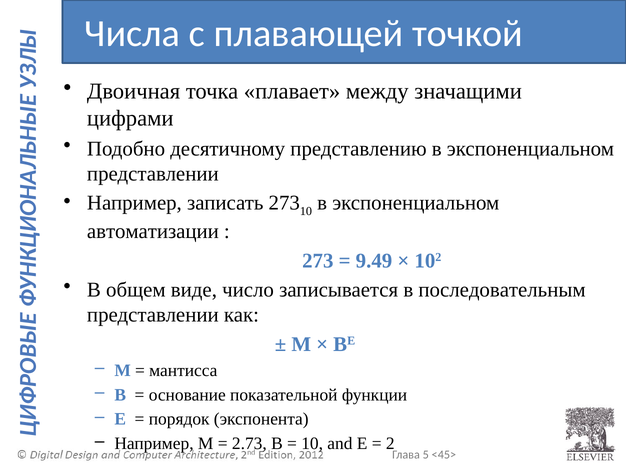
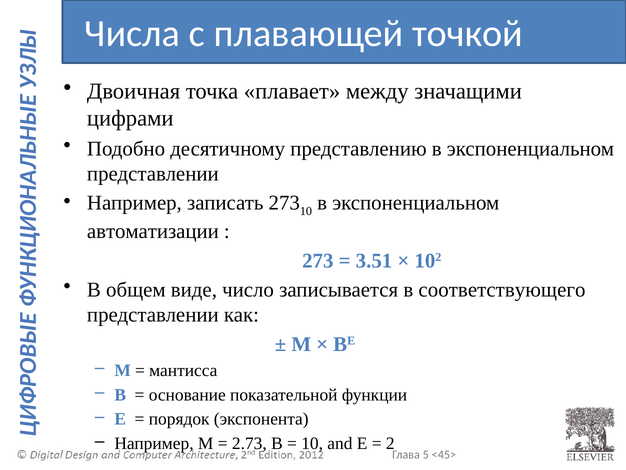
9.49: 9.49 -> 3.51 (374, 260)
последовательным: последовательным -> соответствующего (502, 290)
